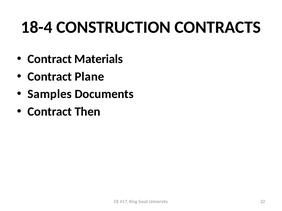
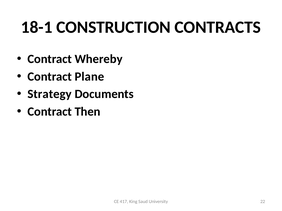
18-4: 18-4 -> 18-1 (37, 27)
Materials: Materials -> Whereby (99, 59)
Samples: Samples -> Strategy (50, 94)
